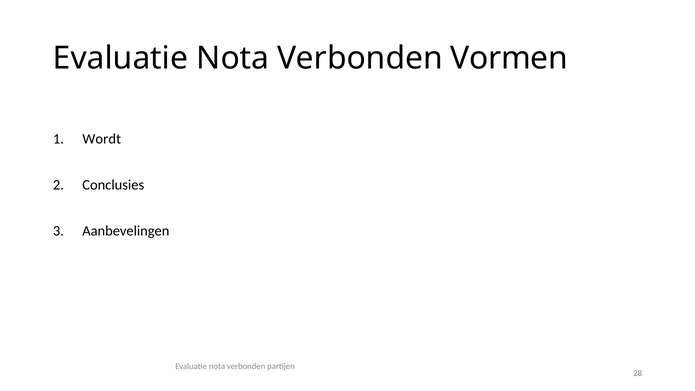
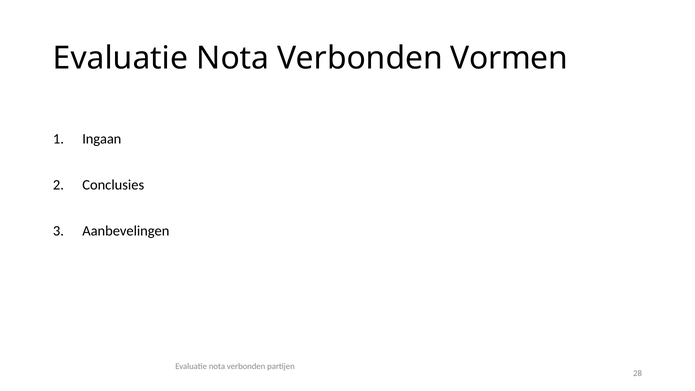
Wordt: Wordt -> Ingaan (102, 139)
